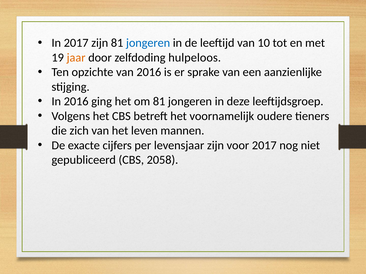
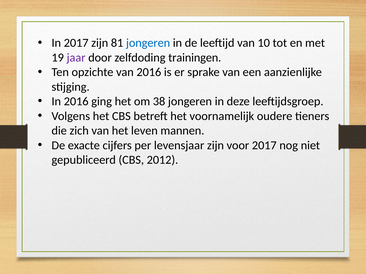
jaar colour: orange -> purple (76, 58)
hulpeloos: hulpeloos -> trainingen (195, 58)
om 81: 81 -> 38 (159, 102)
2058: 2058 -> 2012 (162, 160)
